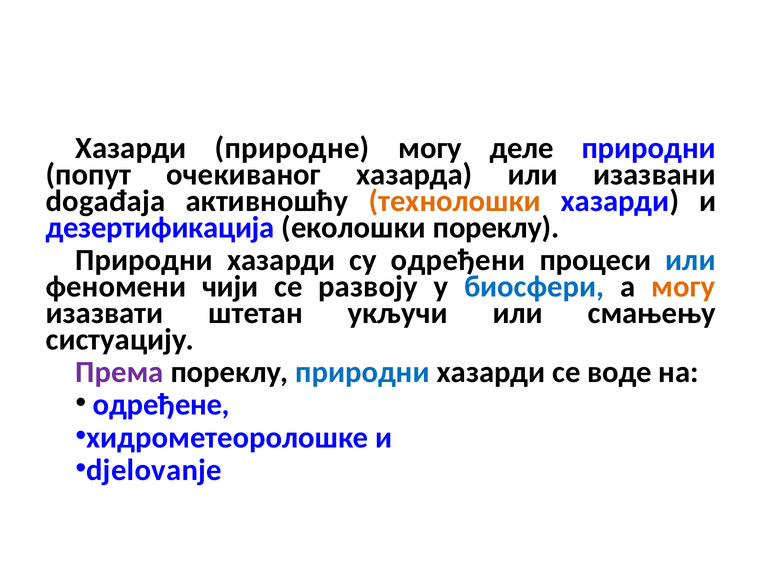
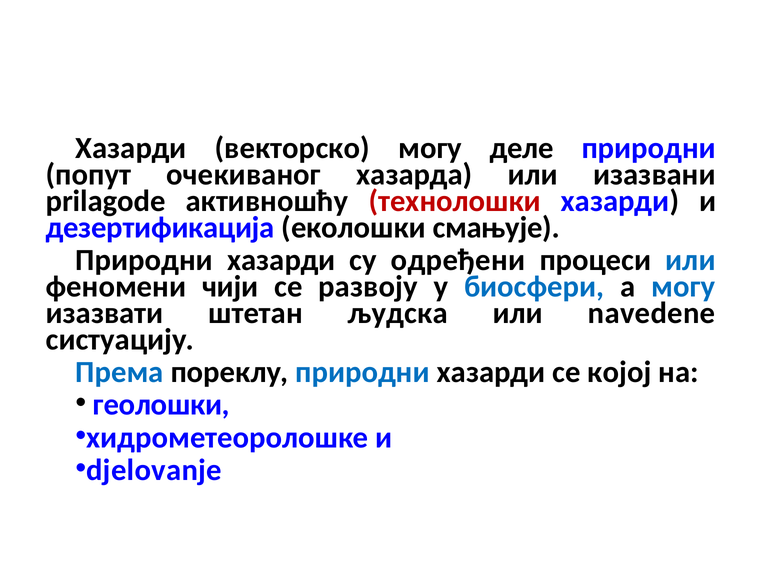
природне: природне -> векторско (292, 148)
događaja: događaja -> prilagode (106, 201)
технолошки colour: orange -> red (455, 201)
еколошки пореклу: пореклу -> смањује (496, 228)
могу colour: orange -> blue (683, 287)
укључи: укључи -> људска (398, 313)
смањењу: смањењу -> navedene (652, 313)
Према colour: purple -> blue (120, 373)
воде: воде -> којој (619, 373)
одређене: одређене -> геолошки (161, 405)
